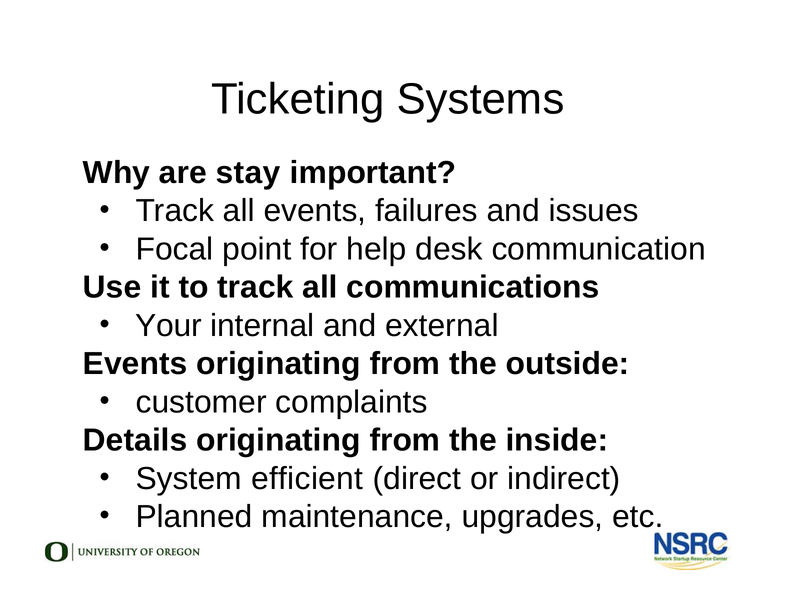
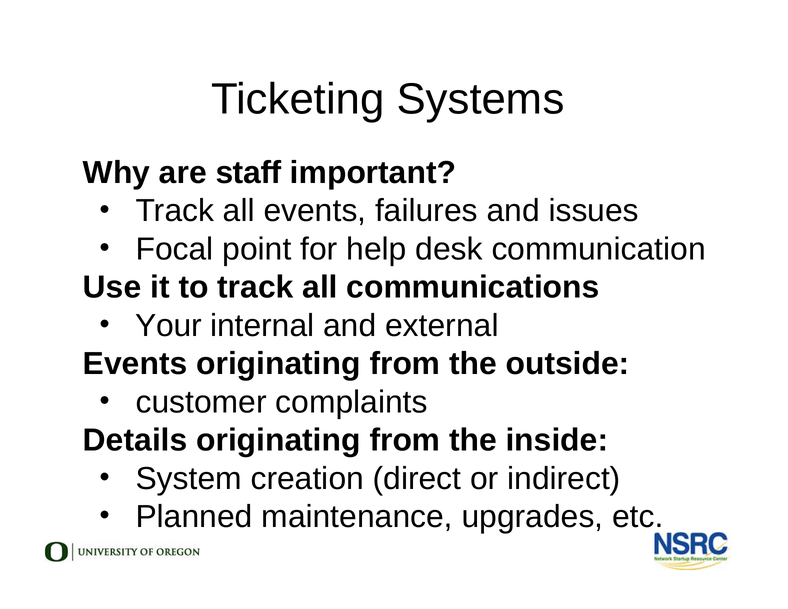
stay: stay -> staff (249, 173)
efficient: efficient -> creation (307, 478)
